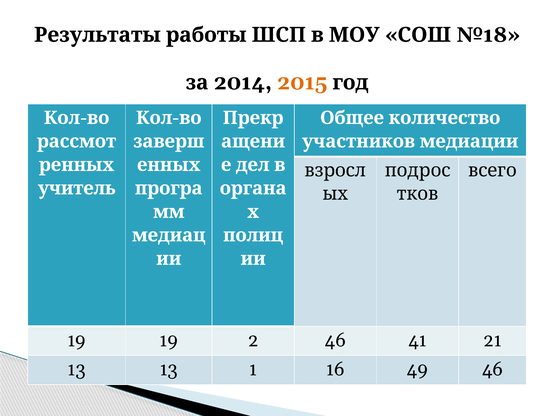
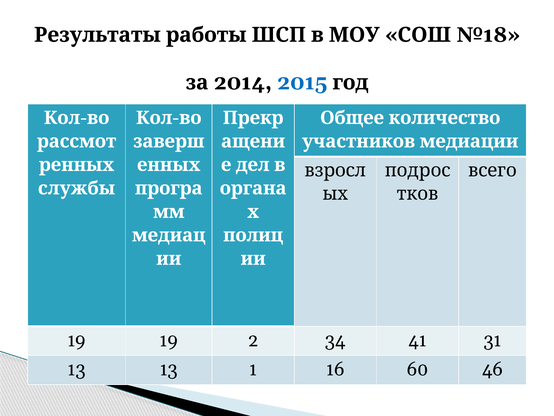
2015 colour: orange -> blue (302, 82)
учитель: учитель -> службы (77, 188)
2 46: 46 -> 34 (335, 340)
21: 21 -> 31 (493, 340)
49: 49 -> 60 (418, 369)
